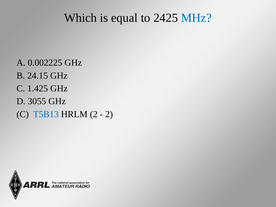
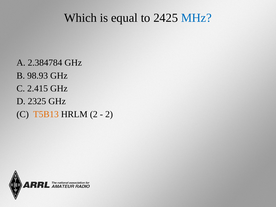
0.002225: 0.002225 -> 2.384784 (45, 63)
24.15: 24.15 -> 98.93 (38, 76)
1.425: 1.425 -> 2.415 (38, 88)
3055: 3055 -> 2325 (37, 101)
T5B13 colour: blue -> orange (46, 114)
